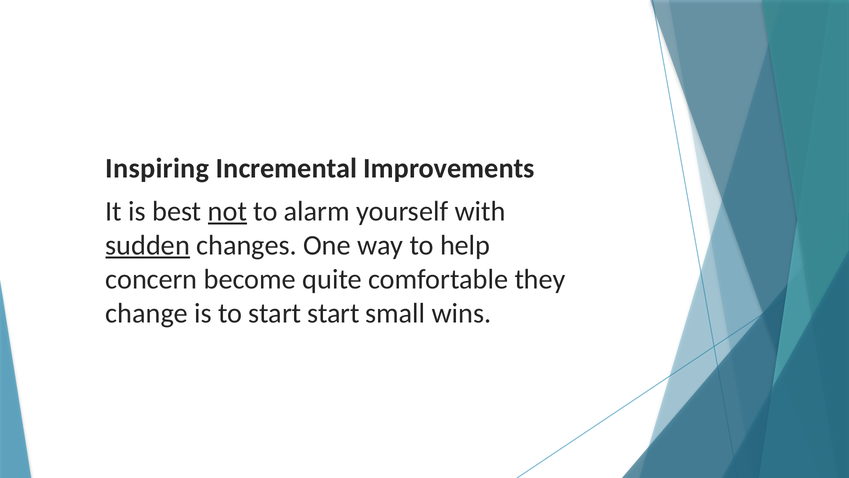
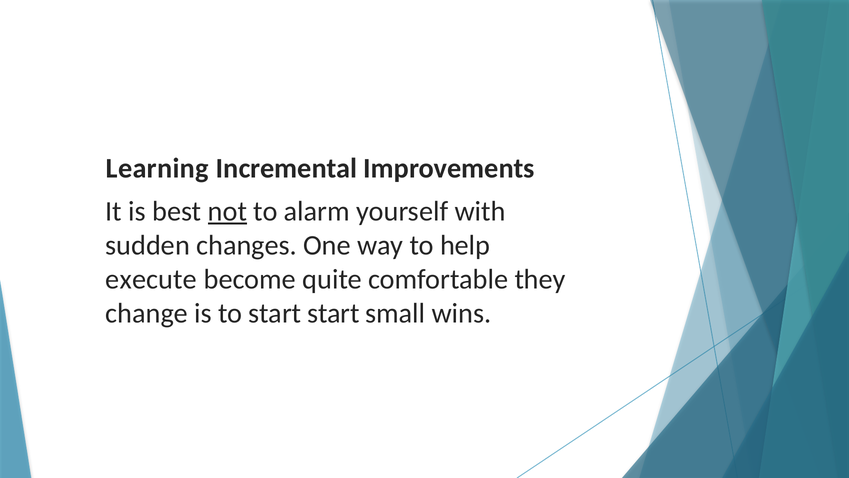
Inspiring: Inspiring -> Learning (157, 168)
sudden underline: present -> none (148, 245)
concern: concern -> execute (151, 279)
